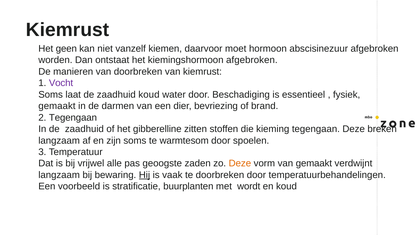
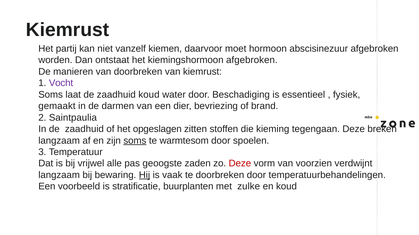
geen: geen -> partij (66, 49)
2 Tegengaan: Tegengaan -> Saintpaulia (73, 118)
gibberelline: gibberelline -> opgeslagen (157, 129)
soms underline: none -> present (135, 141)
Deze colour: orange -> red (240, 164)
van gemaakt: gemaakt -> voorzien (314, 164)
wordt: wordt -> zulke (249, 187)
